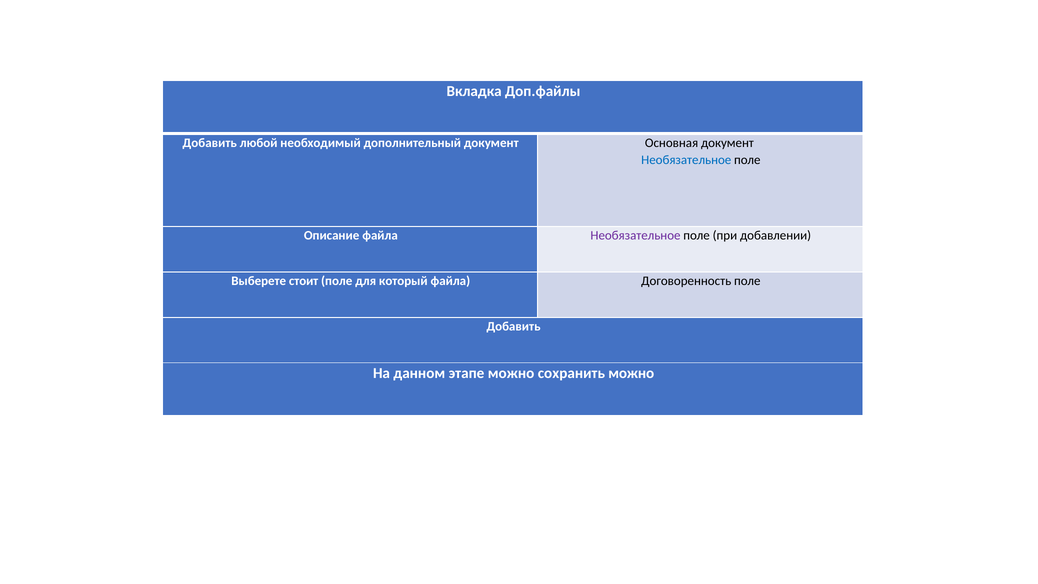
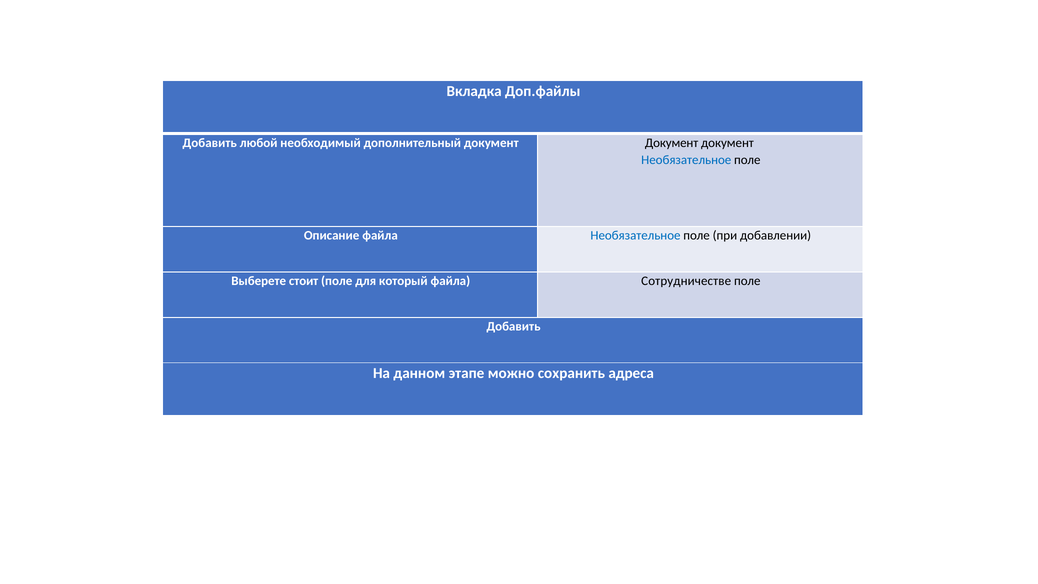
дополнительный документ Основная: Основная -> Документ (672, 143)
Необязательное colour: purple -> blue (635, 236)
Договоренность: Договоренность -> Сотрудничестве (686, 281)
сохранить можно: можно -> адреса (631, 373)
